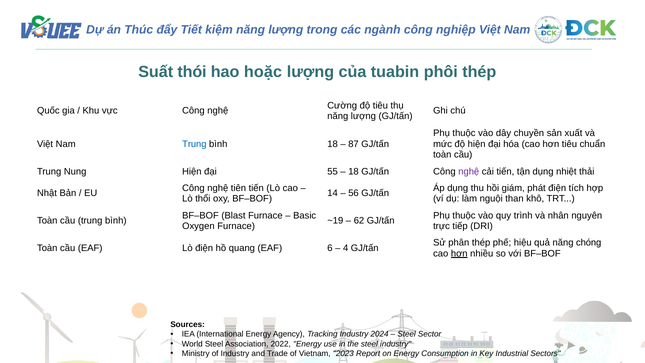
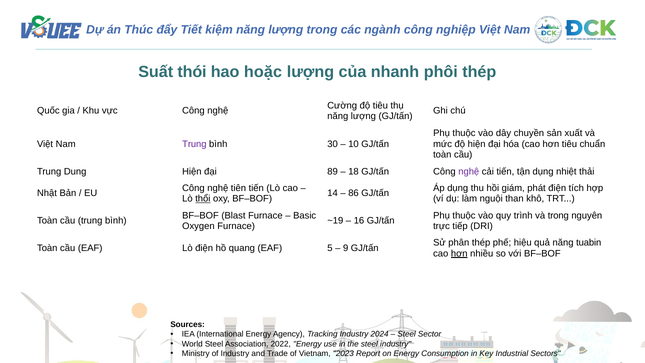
tuabin: tuabin -> nhanh (395, 72)
Trung colour: blue -> purple (194, 144)
bình 18: 18 -> 30 (333, 144)
87: 87 -> 10 (353, 144)
Nung: Nung -> Dung (75, 171)
55: 55 -> 89 (333, 171)
56: 56 -> 86 (353, 193)
thổi underline: none -> present (203, 198)
và nhân: nhân -> trong (558, 215)
62: 62 -> 16 (359, 221)
chóng: chóng -> tuabin (589, 243)
6: 6 -> 5 (330, 248)
4: 4 -> 9 (346, 248)
